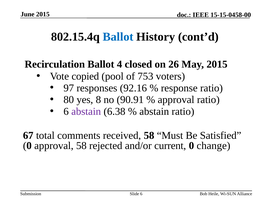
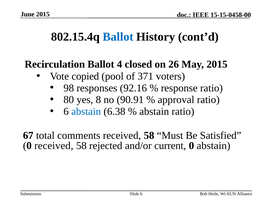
753: 753 -> 371 (145, 76)
97: 97 -> 98 (69, 88)
abstain colour: purple -> blue (86, 112)
0 approval: approval -> received (54, 146)
0 change: change -> abstain (214, 146)
